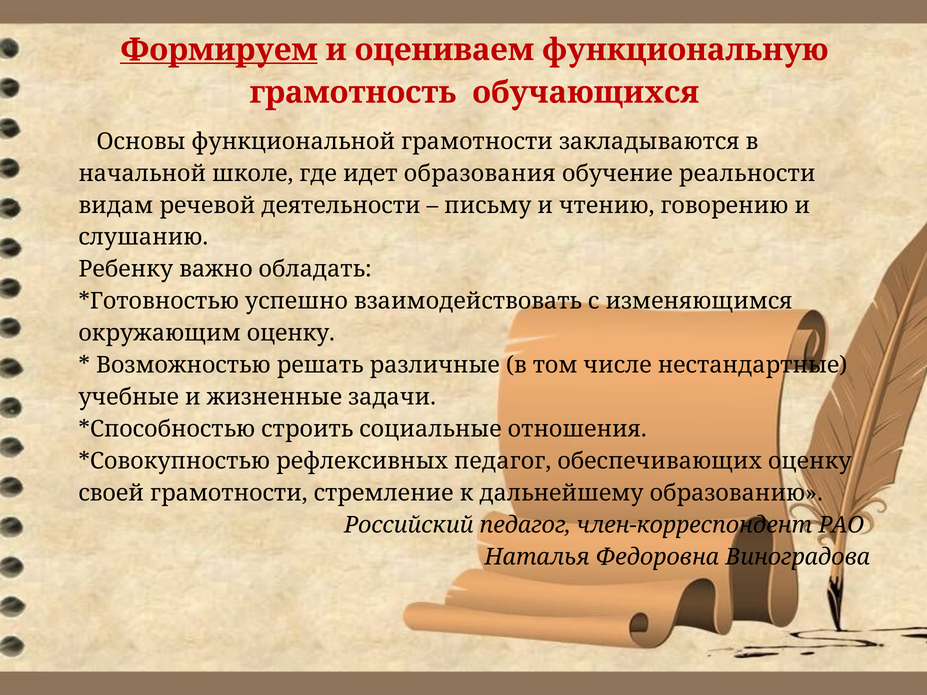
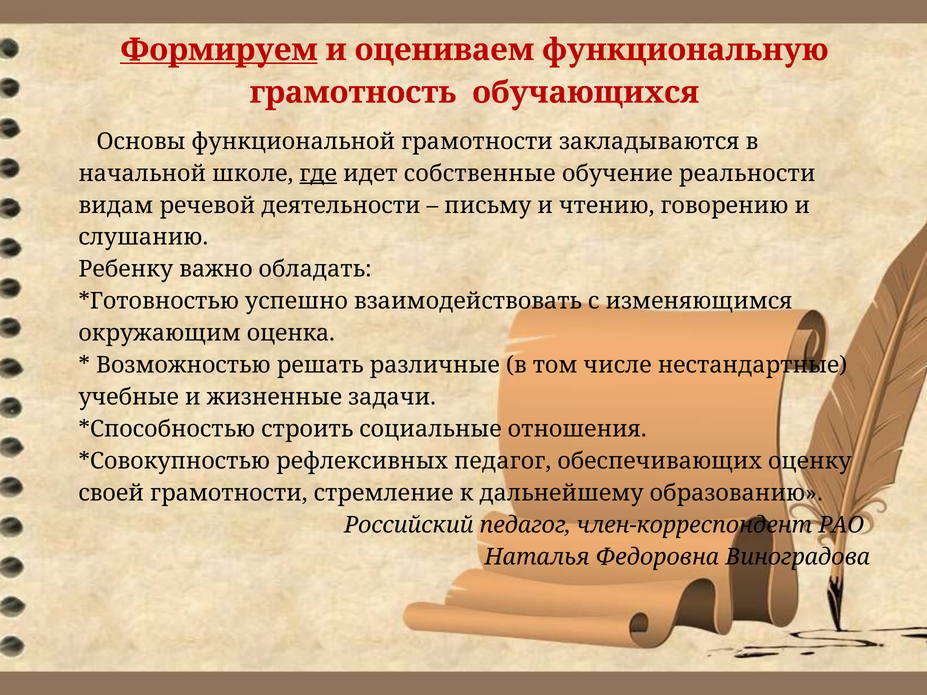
где underline: none -> present (318, 173)
образования: образования -> собственные (480, 173)
окружающим оценку: оценку -> оценка (291, 333)
